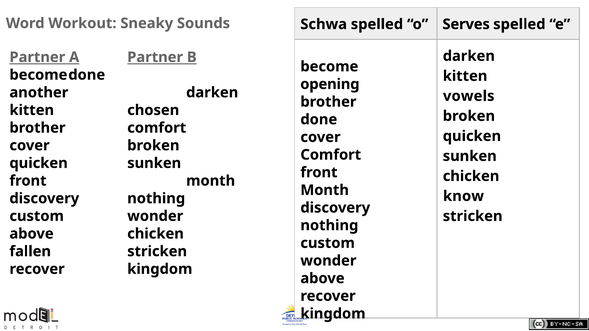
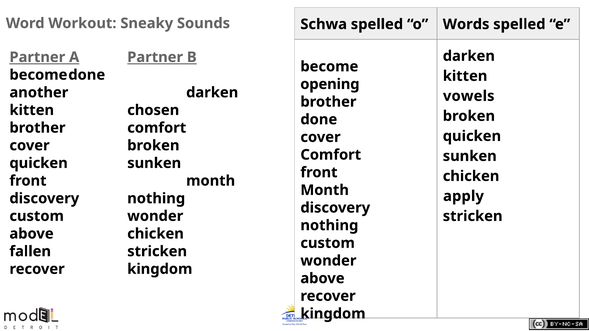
Serves: Serves -> Words (466, 24)
know: know -> apply (463, 196)
